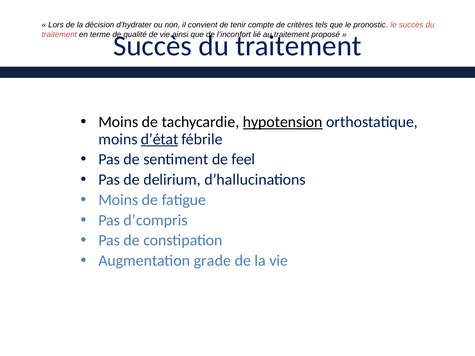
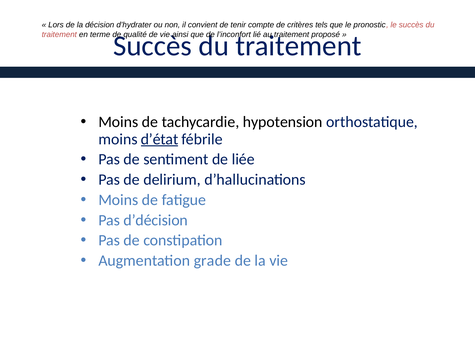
hypotension underline: present -> none (283, 122)
feel: feel -> liée (243, 160)
d’compris: d’compris -> d’décision (156, 220)
